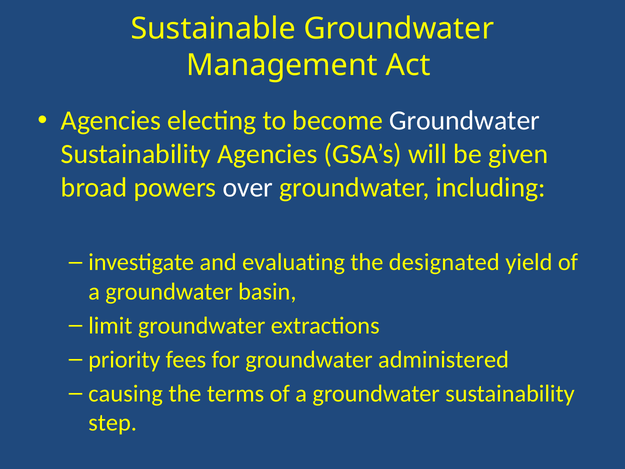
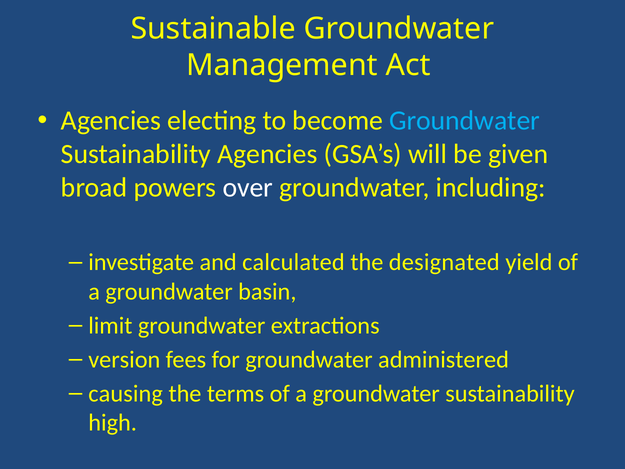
Groundwater colour: white -> light blue (465, 121)
evaluating: evaluating -> calculated (293, 262)
priority: priority -> version (124, 359)
step: step -> high (113, 422)
